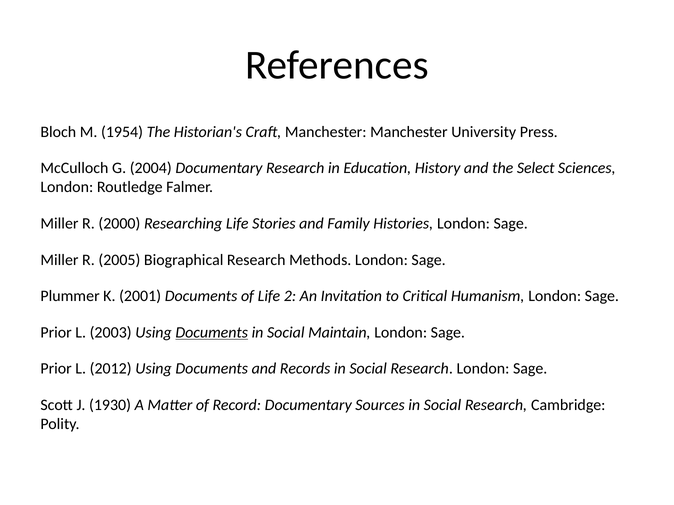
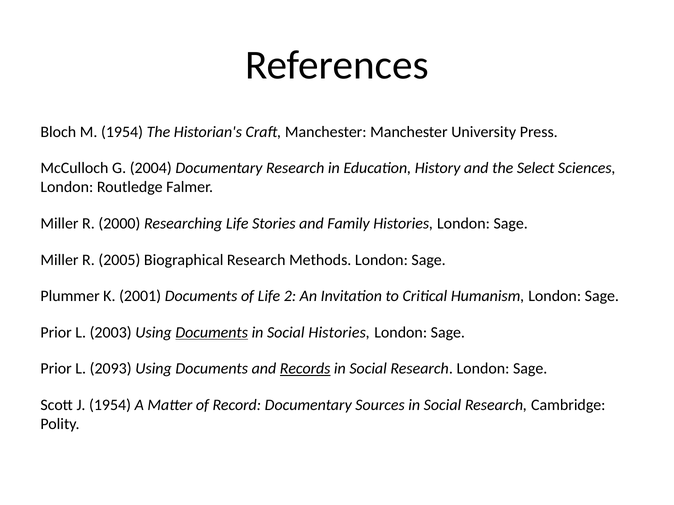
Social Maintain: Maintain -> Histories (339, 333)
2012: 2012 -> 2093 (111, 369)
Records underline: none -> present (305, 369)
J 1930: 1930 -> 1954 (110, 405)
